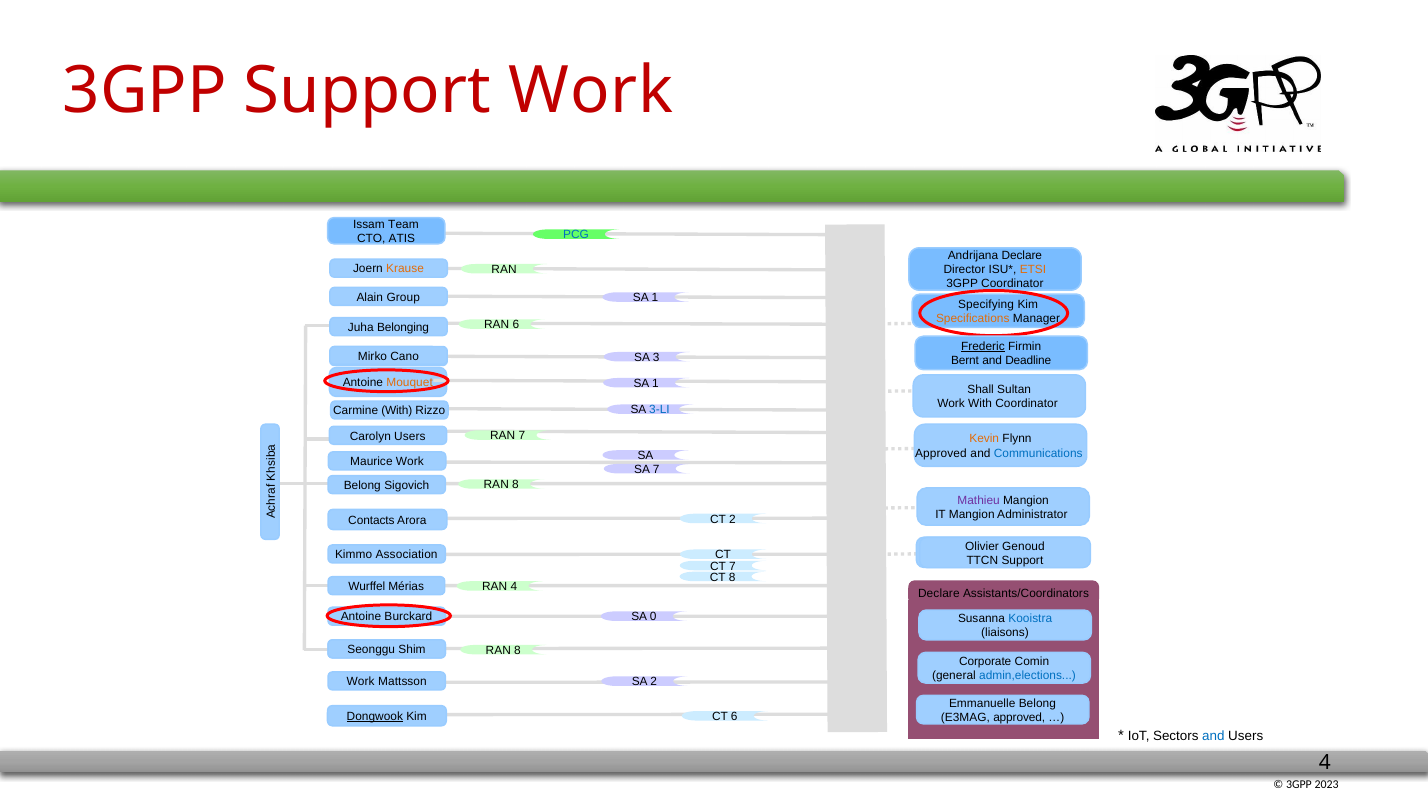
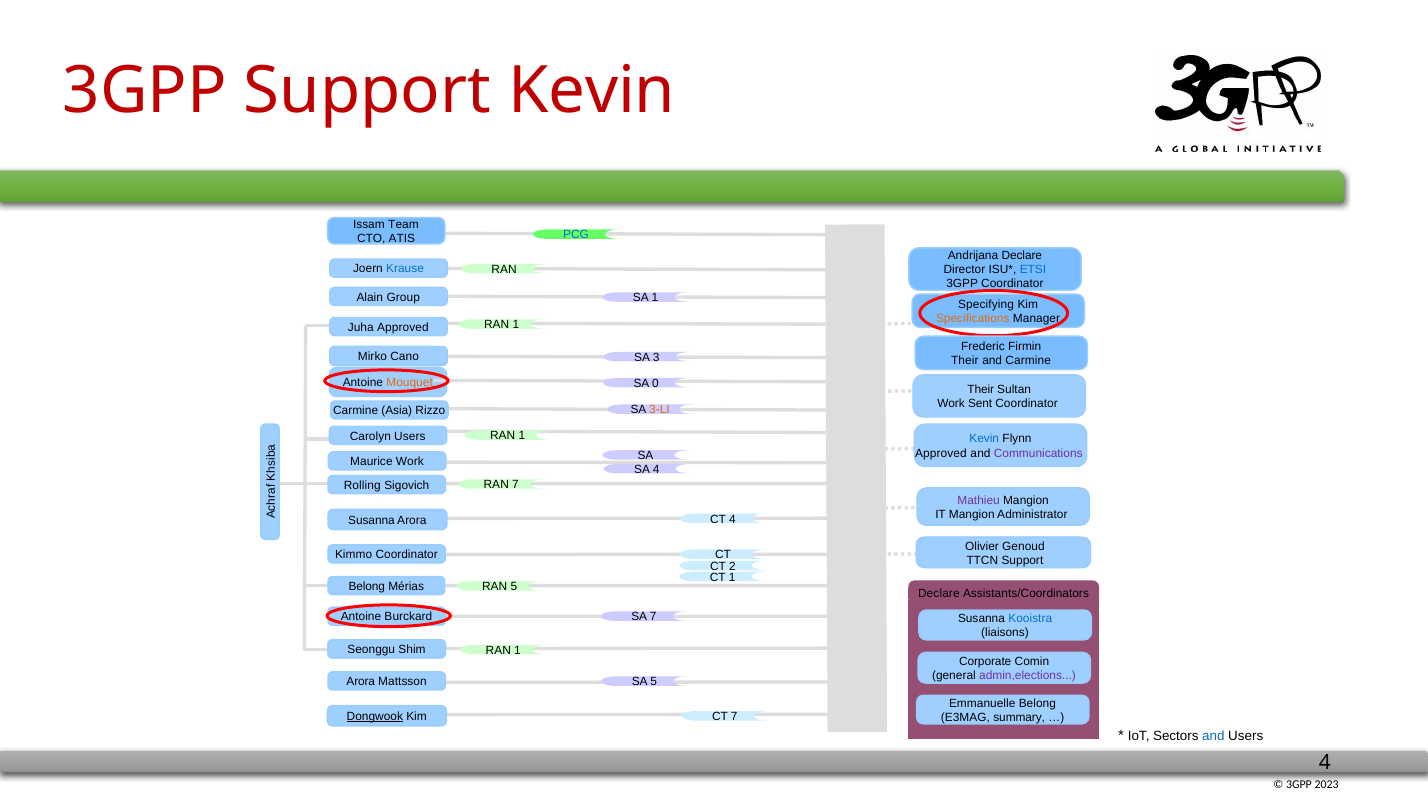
3GPP Support Work: Work -> Kevin (592, 91)
Krause colour: orange -> blue (405, 269)
ETSI colour: orange -> blue (1033, 270)
6: 6 -> 1 (516, 325)
Juha Belonging: Belonging -> Approved (403, 327)
Frederic underline: present -> none (983, 347)
Bernt: Bernt -> Their (965, 361)
and Deadline: Deadline -> Carmine (1028, 361)
1: 1 -> 0 (655, 384)
Shall: Shall -> Their (981, 390)
Work With: With -> Sent (980, 404)
3-LI colour: blue -> orange (659, 410)
Carmine With: With -> Asia (397, 411)
7: 7 -> 1 (522, 436)
Kevin colour: orange -> blue (984, 439)
Communications colour: blue -> purple (1038, 453)
SA 7: 7 -> 4 (656, 470)
Belong: Belong -> Rolling (362, 486)
Sigovich RAN 8: 8 -> 7 (515, 485)
CT 2: 2 -> 4 (732, 519)
Contacts: Contacts -> Susanna (371, 520)
Kimmo Association: Association -> Coordinator (407, 555)
CT 7: 7 -> 2 (732, 567)
CT 8: 8 -> 1 (732, 577)
Wurffel: Wurffel -> Belong (367, 587)
RAN 4: 4 -> 5 (514, 587)
SA 0: 0 -> 7 (653, 617)
8: 8 -> 1 (518, 651)
admin,elections colour: blue -> purple (1028, 676)
Work: Work -> Arora (361, 682)
SA 2: 2 -> 5 (654, 682)
CT 6: 6 -> 7 (734, 717)
E3MAG approved: approved -> summary (1019, 718)
